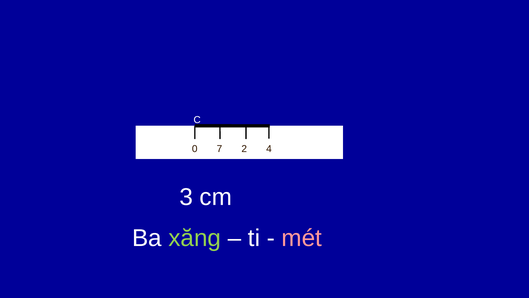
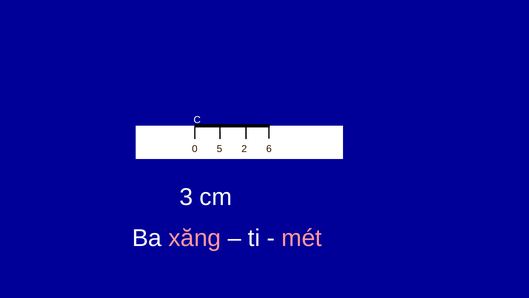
7: 7 -> 5 (219, 149)
4: 4 -> 6 (269, 149)
xăng colour: light green -> pink (195, 238)
